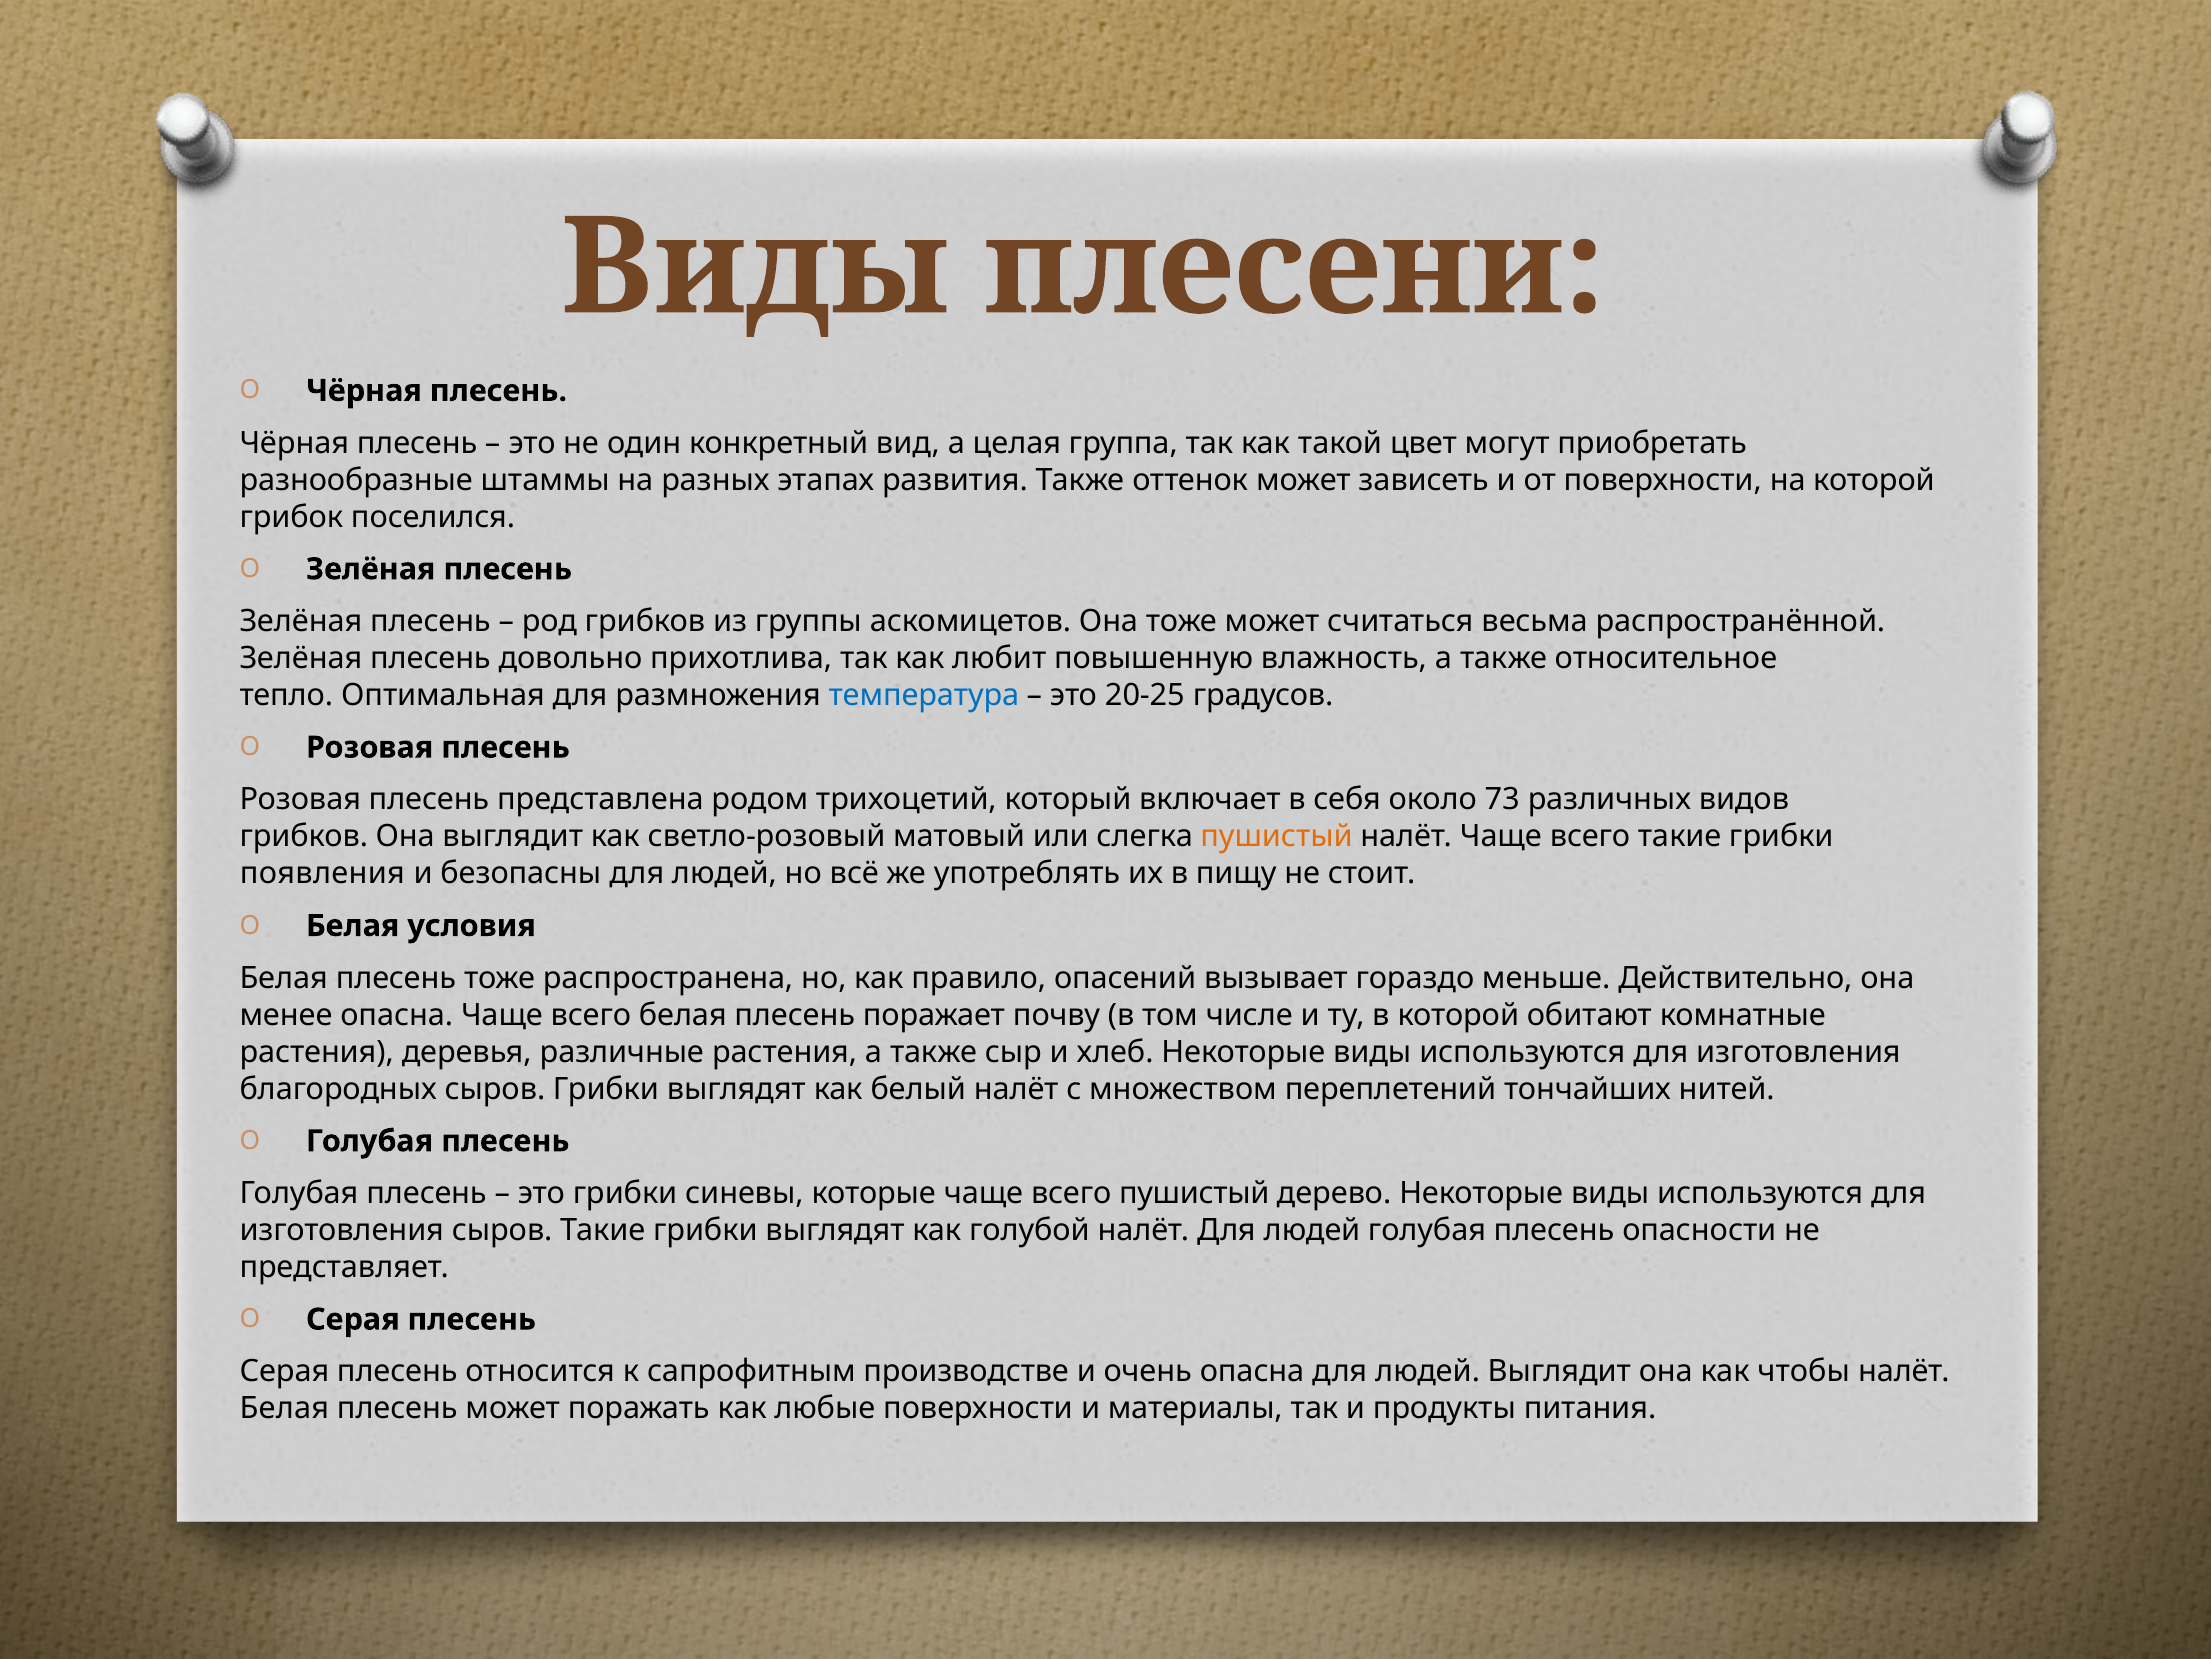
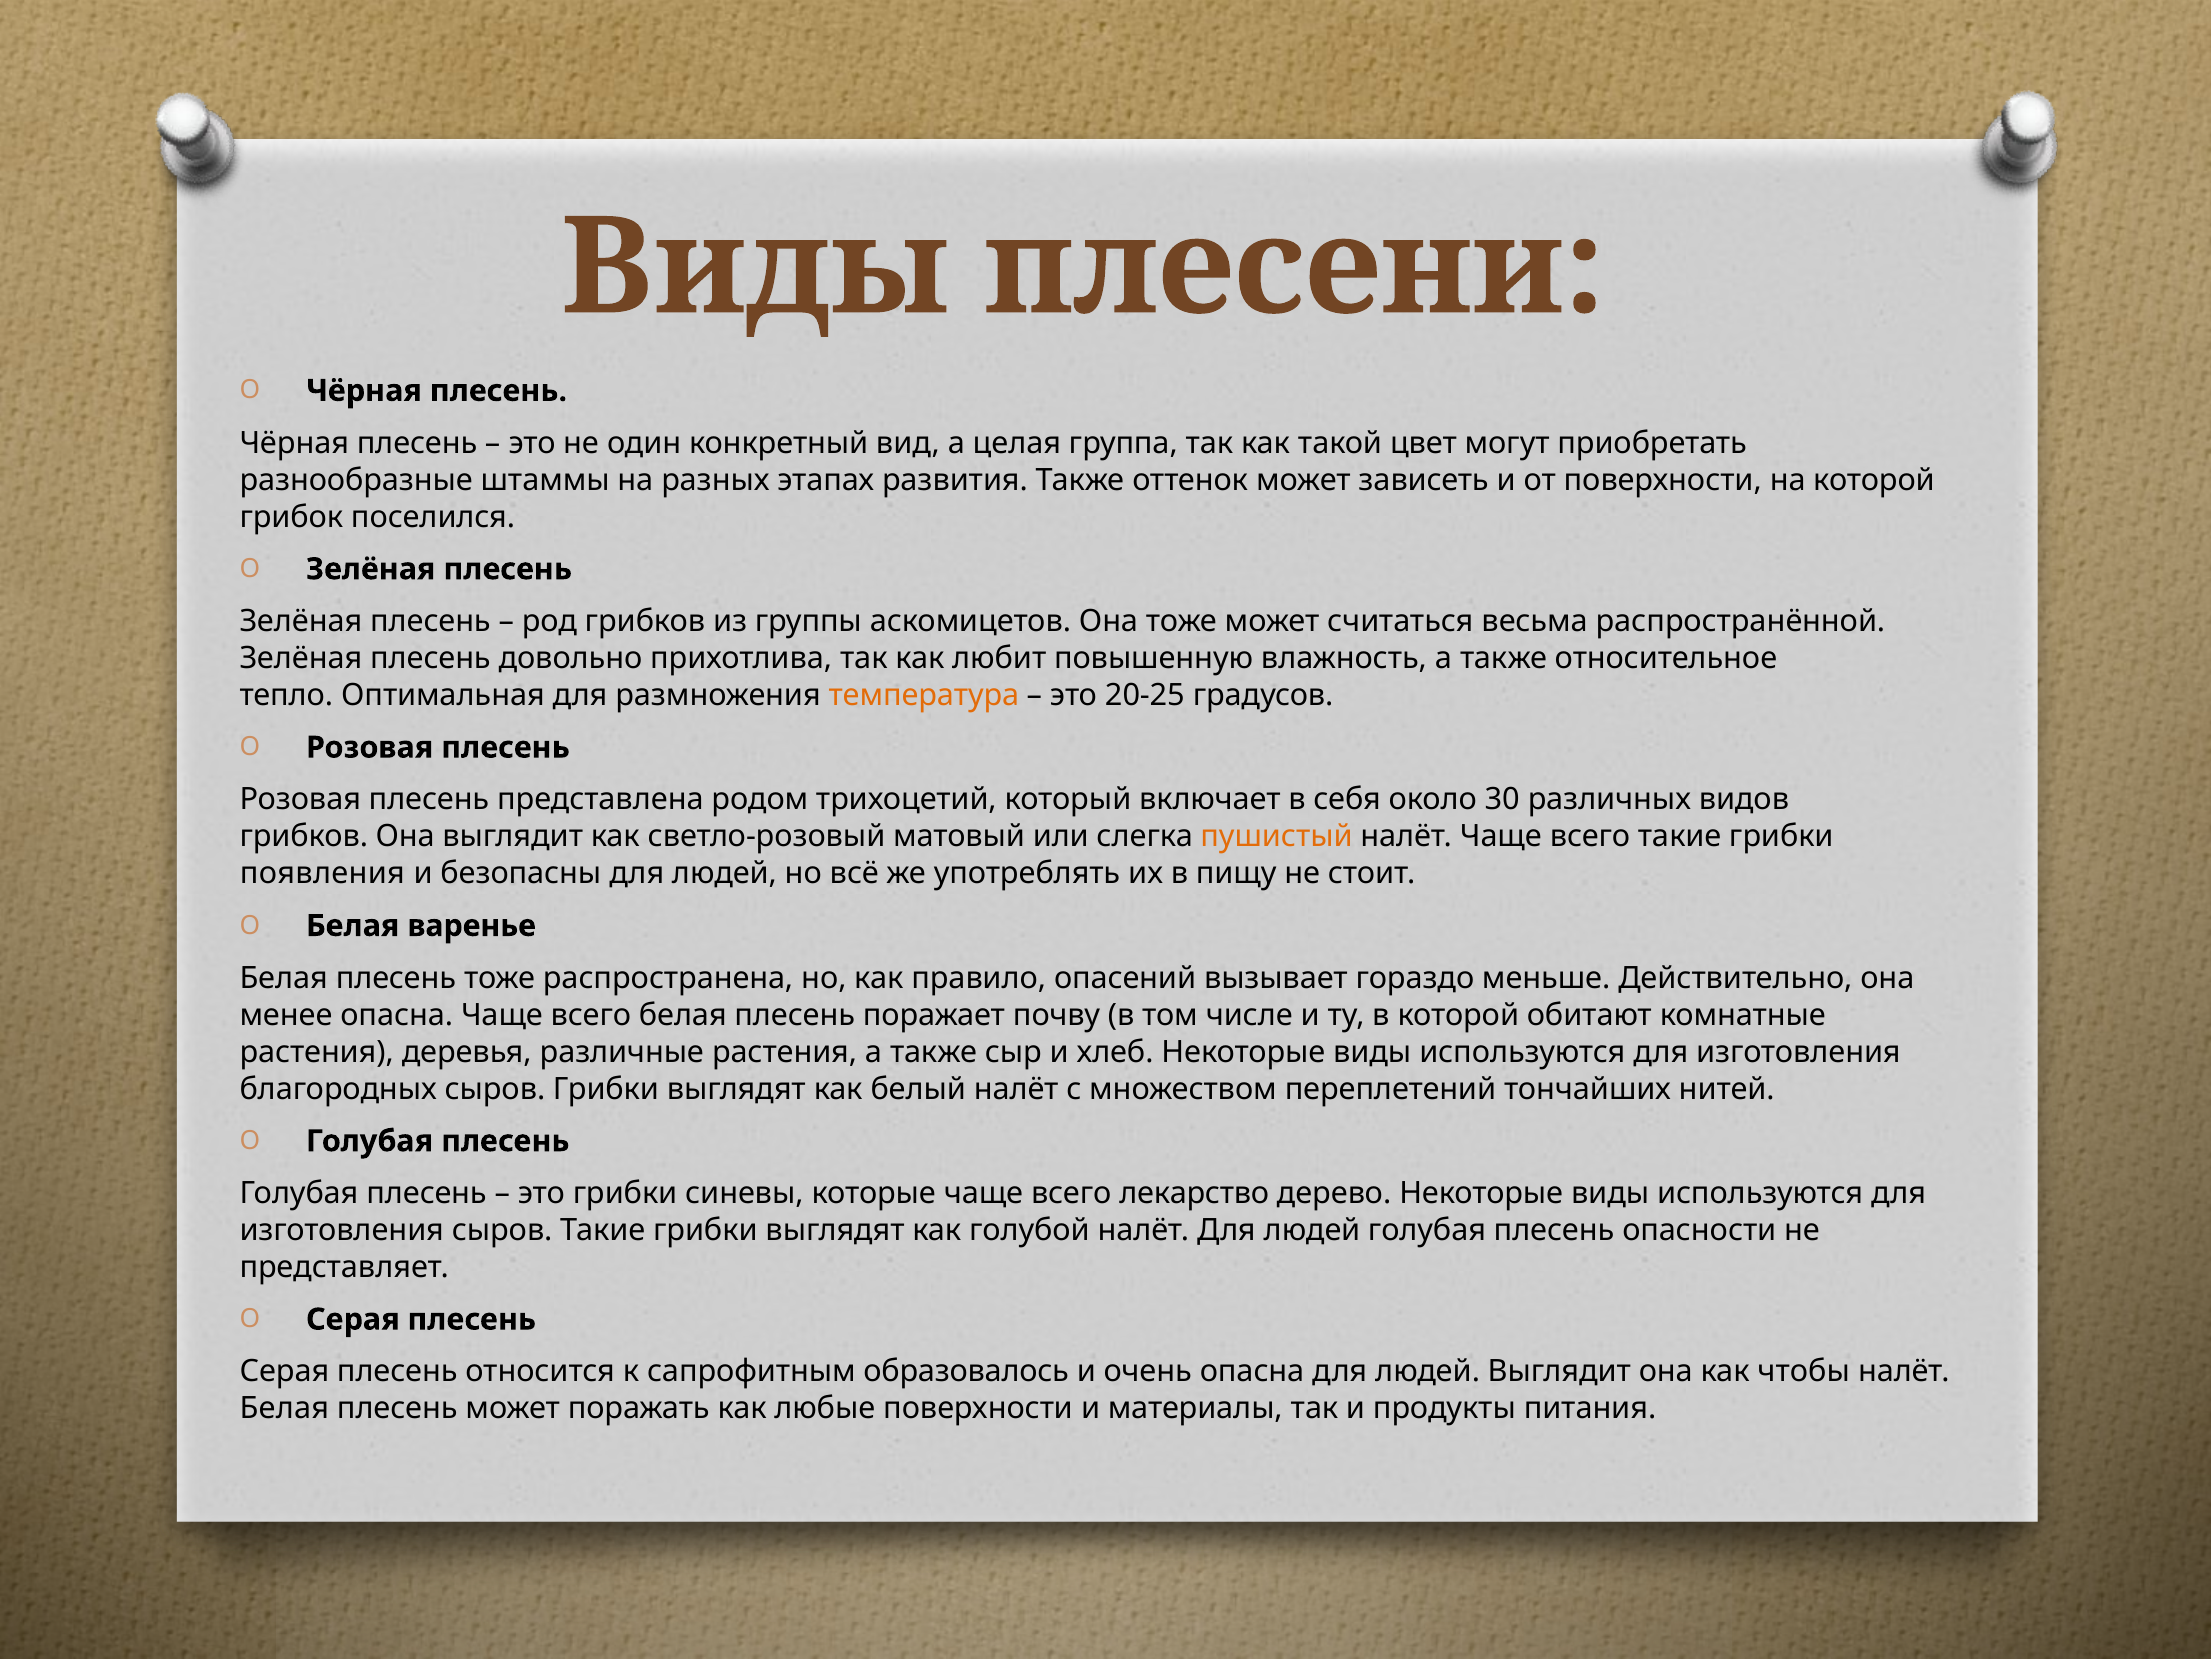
температура colour: blue -> orange (924, 695)
73: 73 -> 30 (1502, 799)
условия: условия -> варенье (472, 925)
всего пушистый: пушистый -> лекарство (1194, 1193)
производстве: производстве -> образовалось (966, 1371)
